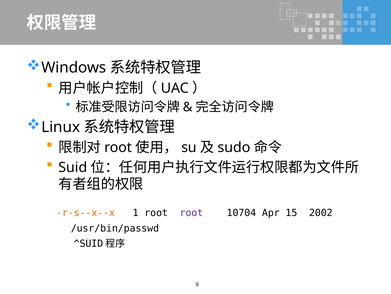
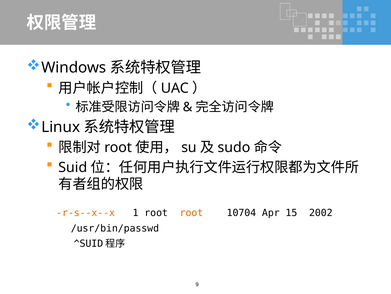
root colour: purple -> orange (191, 212)
